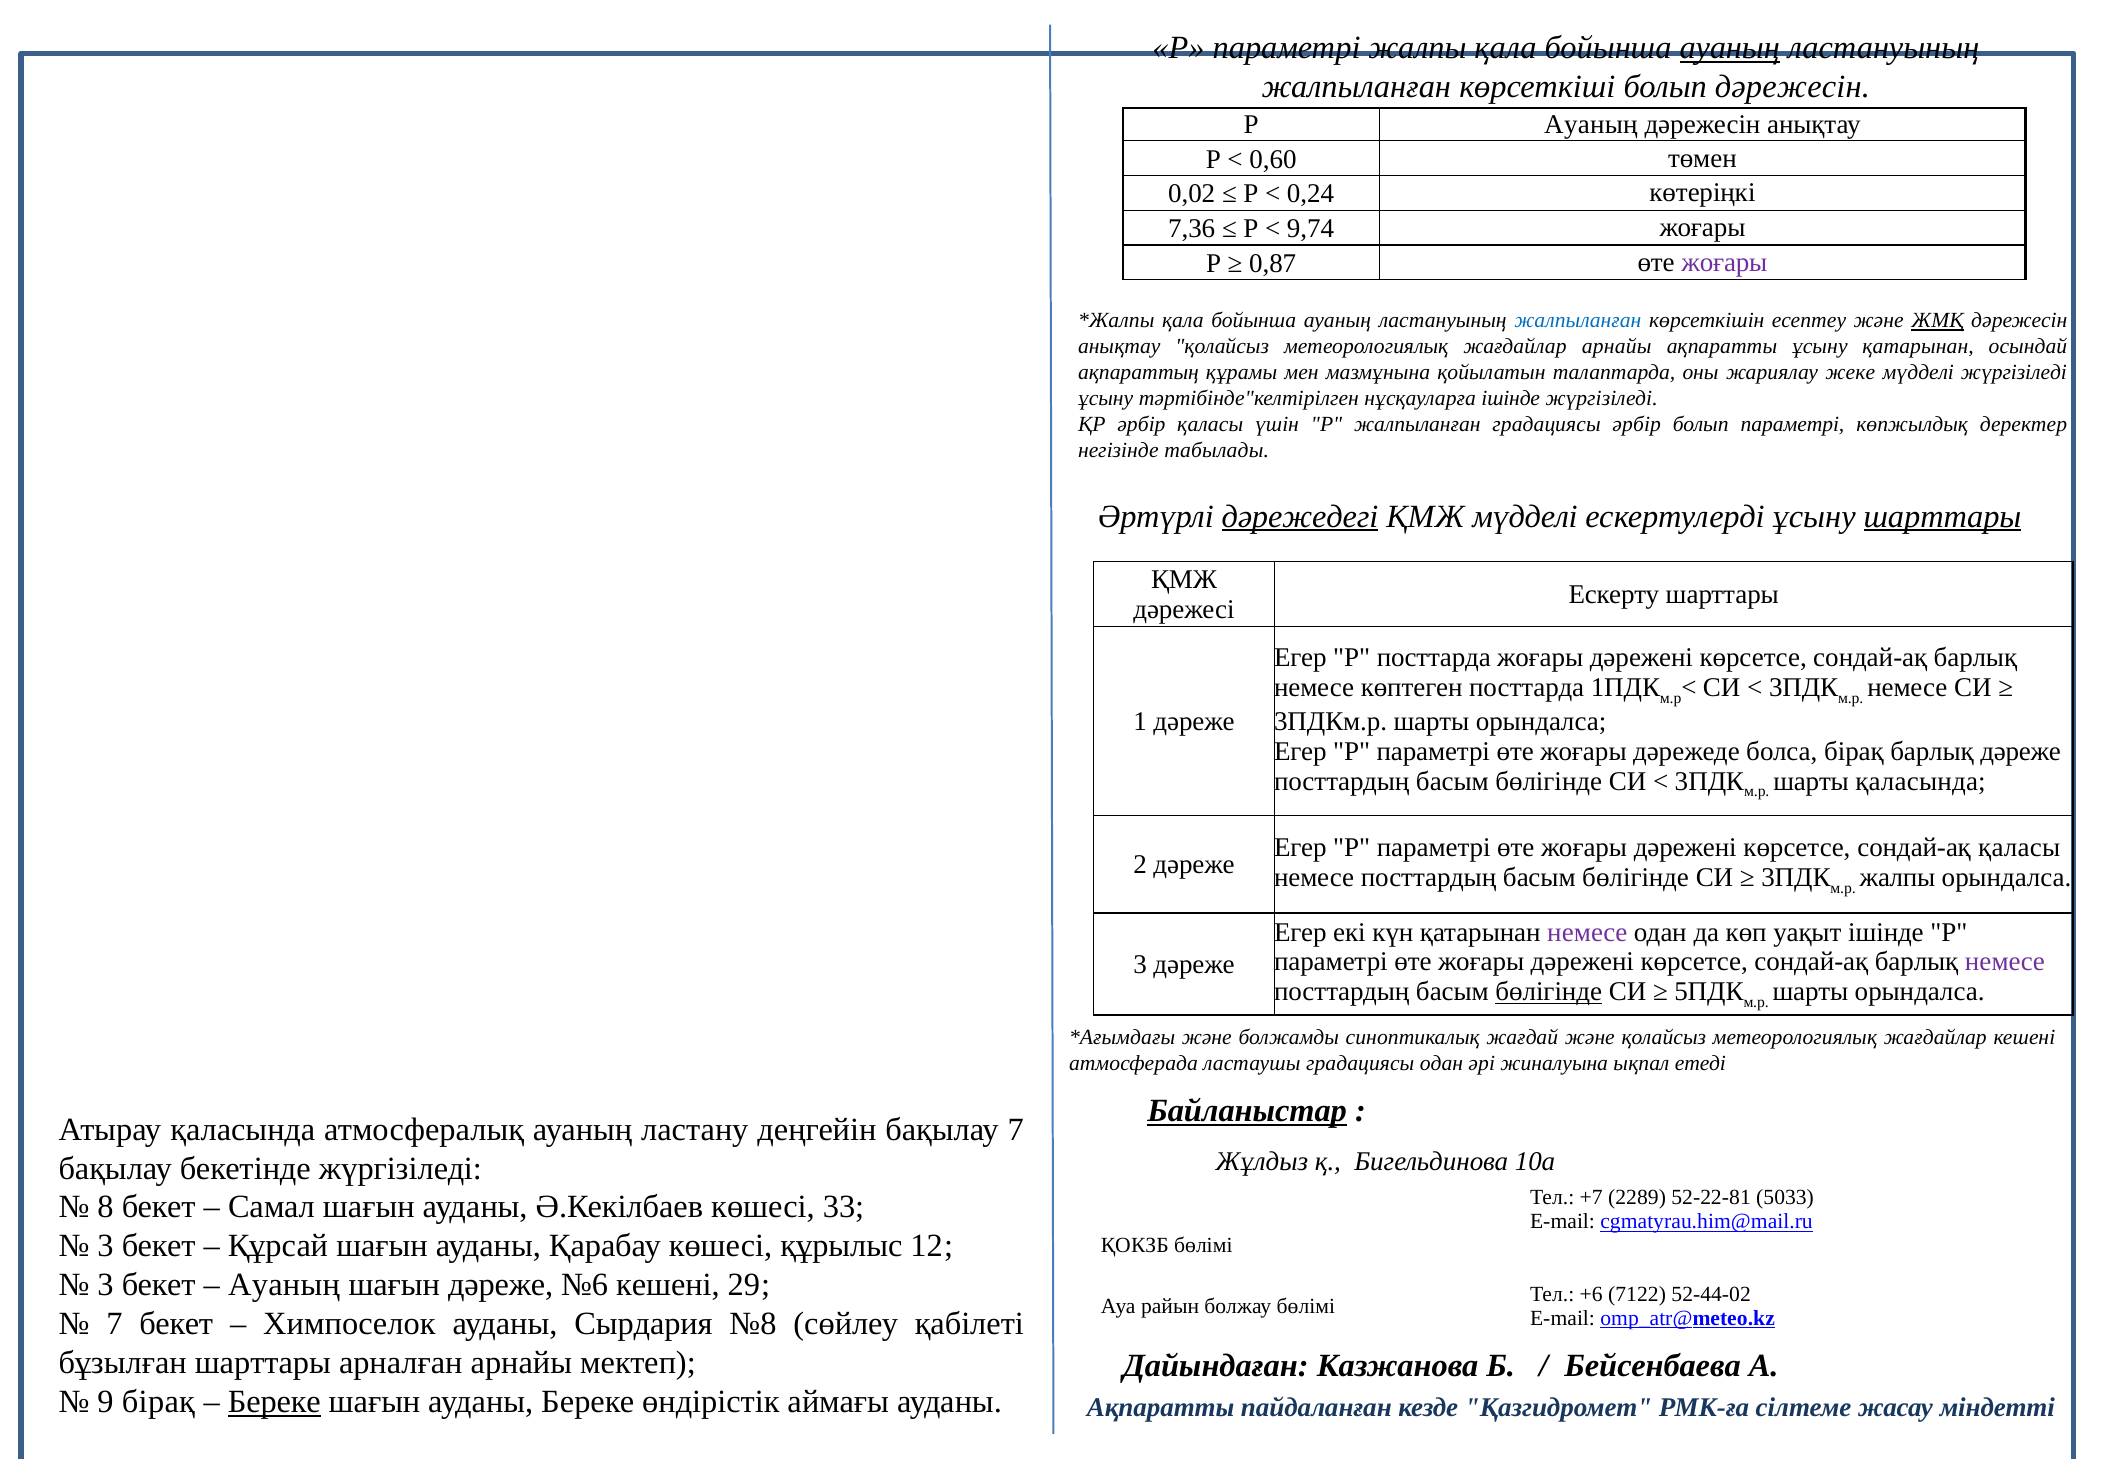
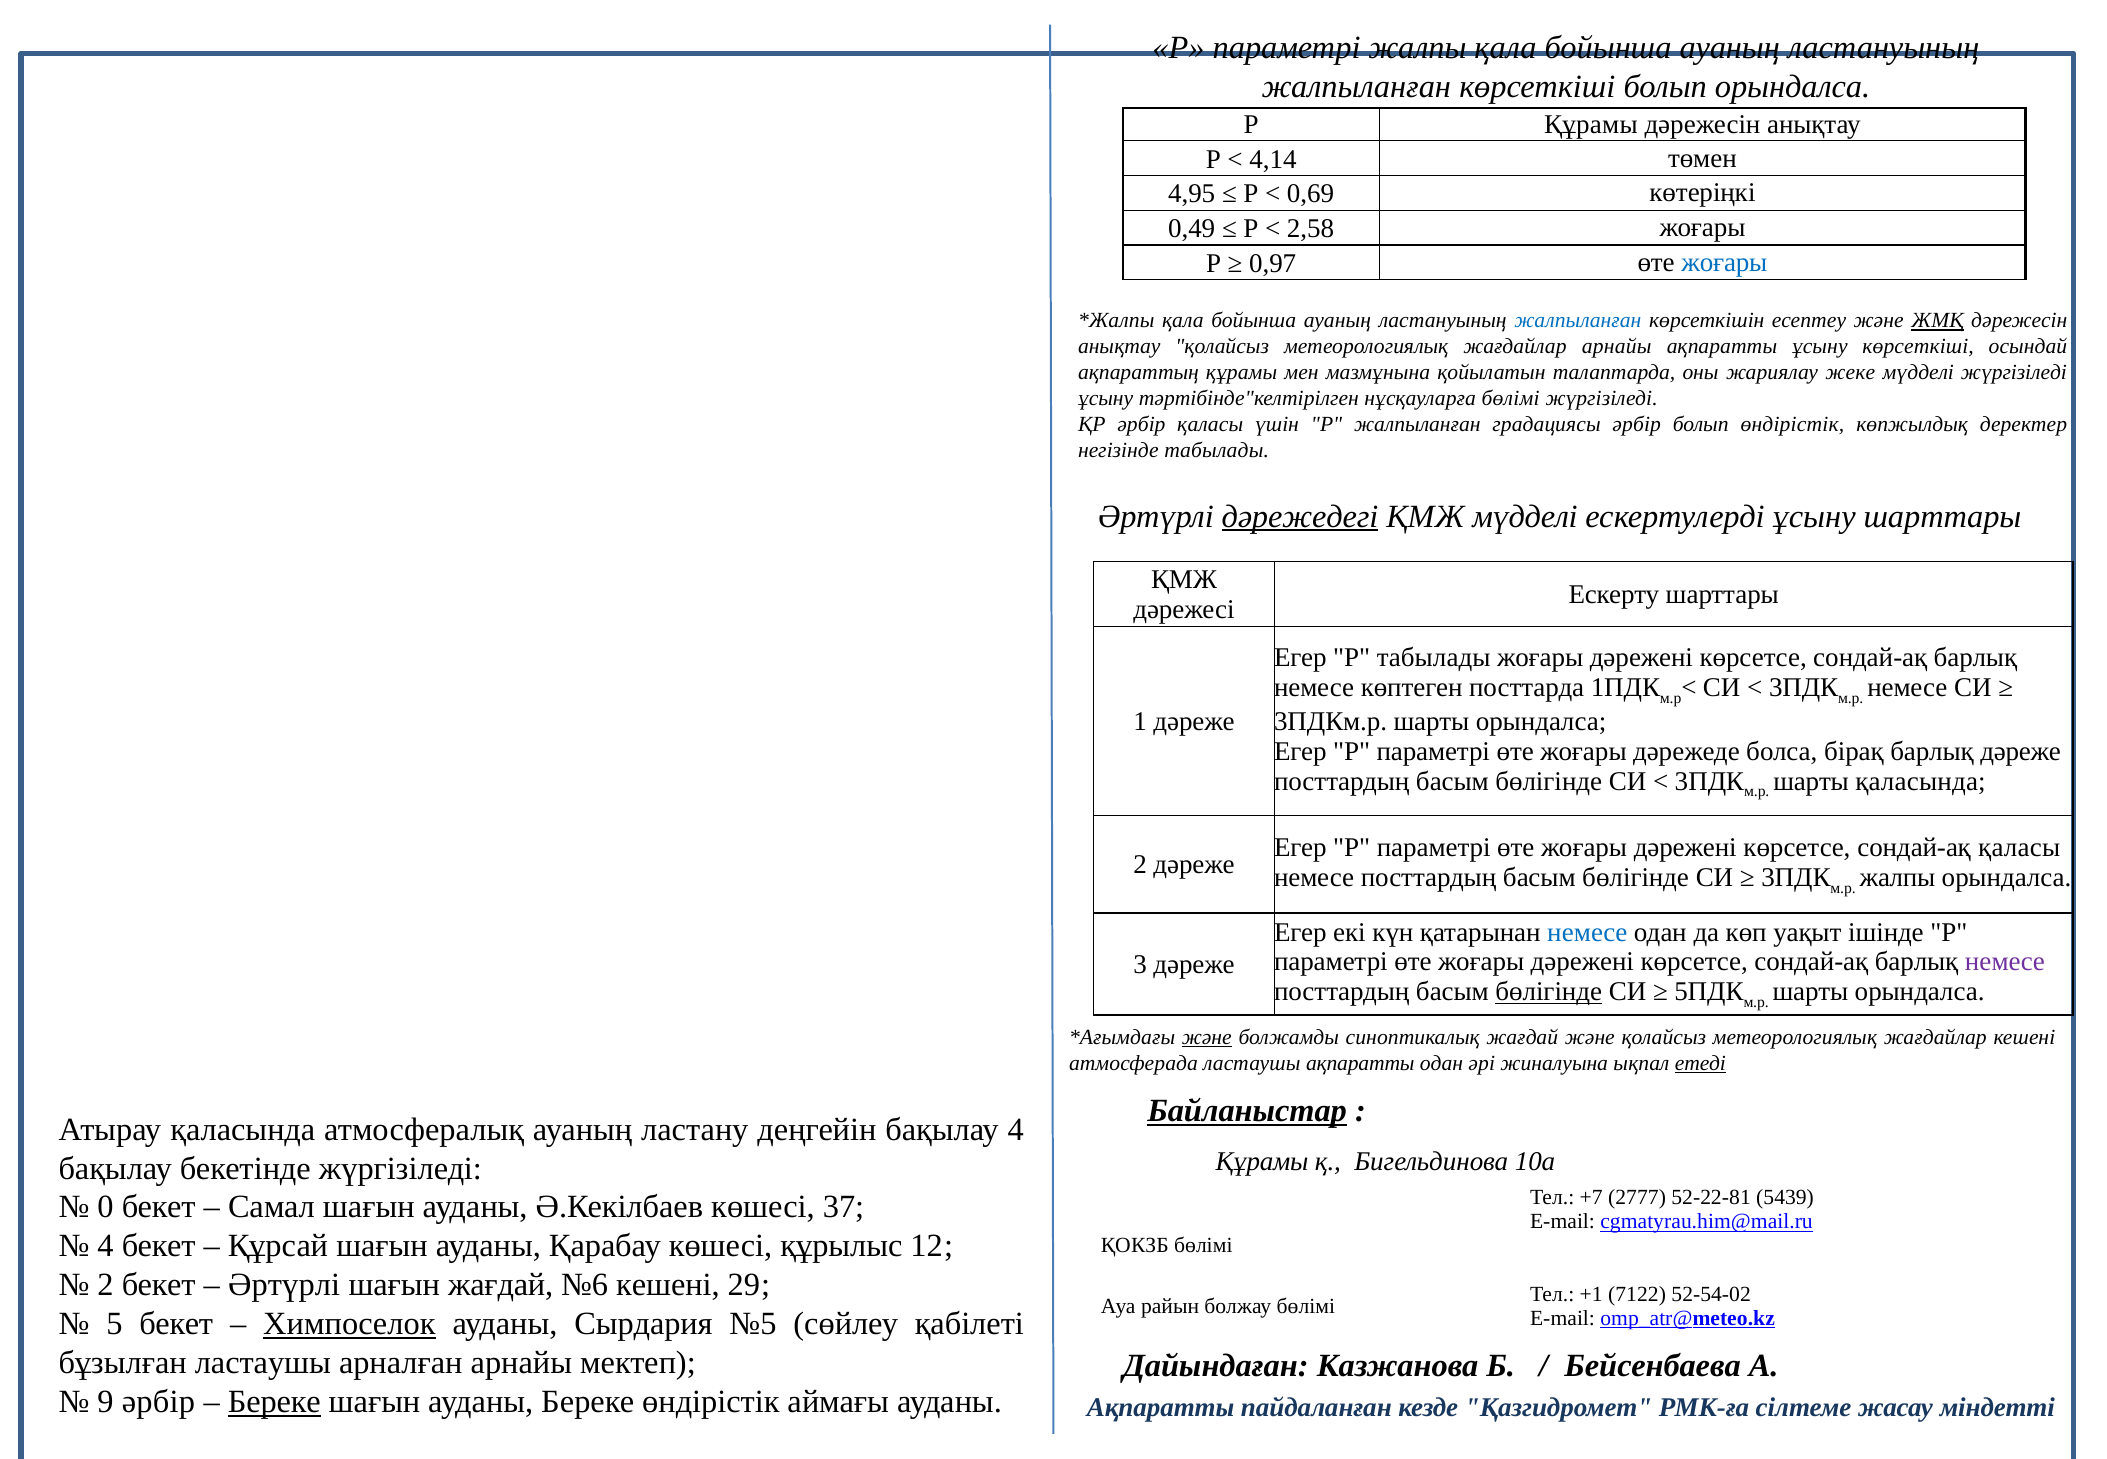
ауаның underline: present -> none (1730, 48)
болып дәрежесін: дәрежесін -> орындалса (1793, 87)
Р Ауаның: Ауаның -> Құрамы (1591, 124)
0,60: 0,60 -> 4,14 (1273, 159)
0,02: 0,02 -> 4,95 (1192, 194)
0,24: 0,24 -> 0,69 (1310, 194)
7,36: 7,36 -> 0,49 (1192, 229)
9,74: 9,74 -> 2,58 (1310, 229)
0,87: 0,87 -> 0,97 (1273, 263)
жоғары colour: purple -> blue (1724, 262)
ұсыну қатарынан: қатарынан -> көрсеткіші (1918, 347)
нұсқауларға ішінде: ішінде -> бөлімі (1511, 398)
болып параметрі: параметрі -> өндірістік (1792, 424)
шарттары underline: present -> none (1942, 516)
Р посттарда: посттарда -> табылады (1434, 657)
немесе colour: purple -> blue (1587, 932)
және underline: none -> present (1207, 1037)
ластаушы градациясы: градациясы -> ақпаратты (1360, 1063)
етеді underline: none -> present (1700, 1063)
бақылау 7: 7 -> 4 (1016, 1129)
Жұлдыз: Жұлдыз -> Құрамы (1262, 1162)
2289: 2289 -> 2777 (1637, 1198)
5033: 5033 -> 5439 (1785, 1198)
8: 8 -> 0 (106, 1207)
33: 33 -> 37 (844, 1207)
3: 3 -> 4 (106, 1246)
3: 3 -> 2 (106, 1285)
Ауаның: Ауаның -> Әртүрлі (284, 1285)
шағын дәреже: дәреже -> жағдай (501, 1285)
+6: +6 -> +1 (1591, 1294)
52-44-02: 52-44-02 -> 52-54-02 (1711, 1294)
7: 7 -> 5 (114, 1324)
Химпоселок underline: none -> present (349, 1324)
№8: №8 -> №5 (753, 1324)
бұзылған шарттары: шарттары -> ластаушы (263, 1363)
9 бірақ: бірақ -> әрбір (158, 1402)
